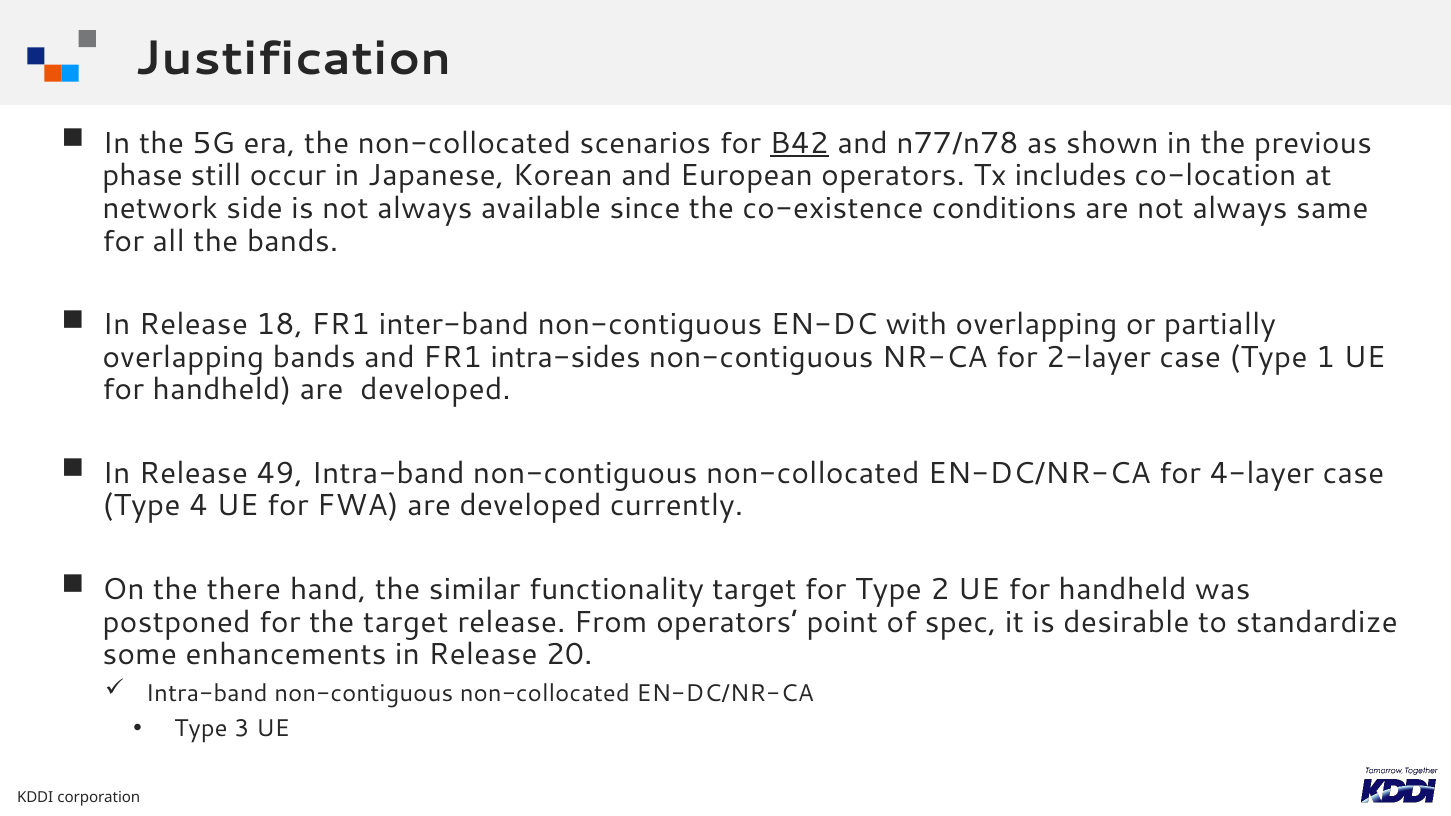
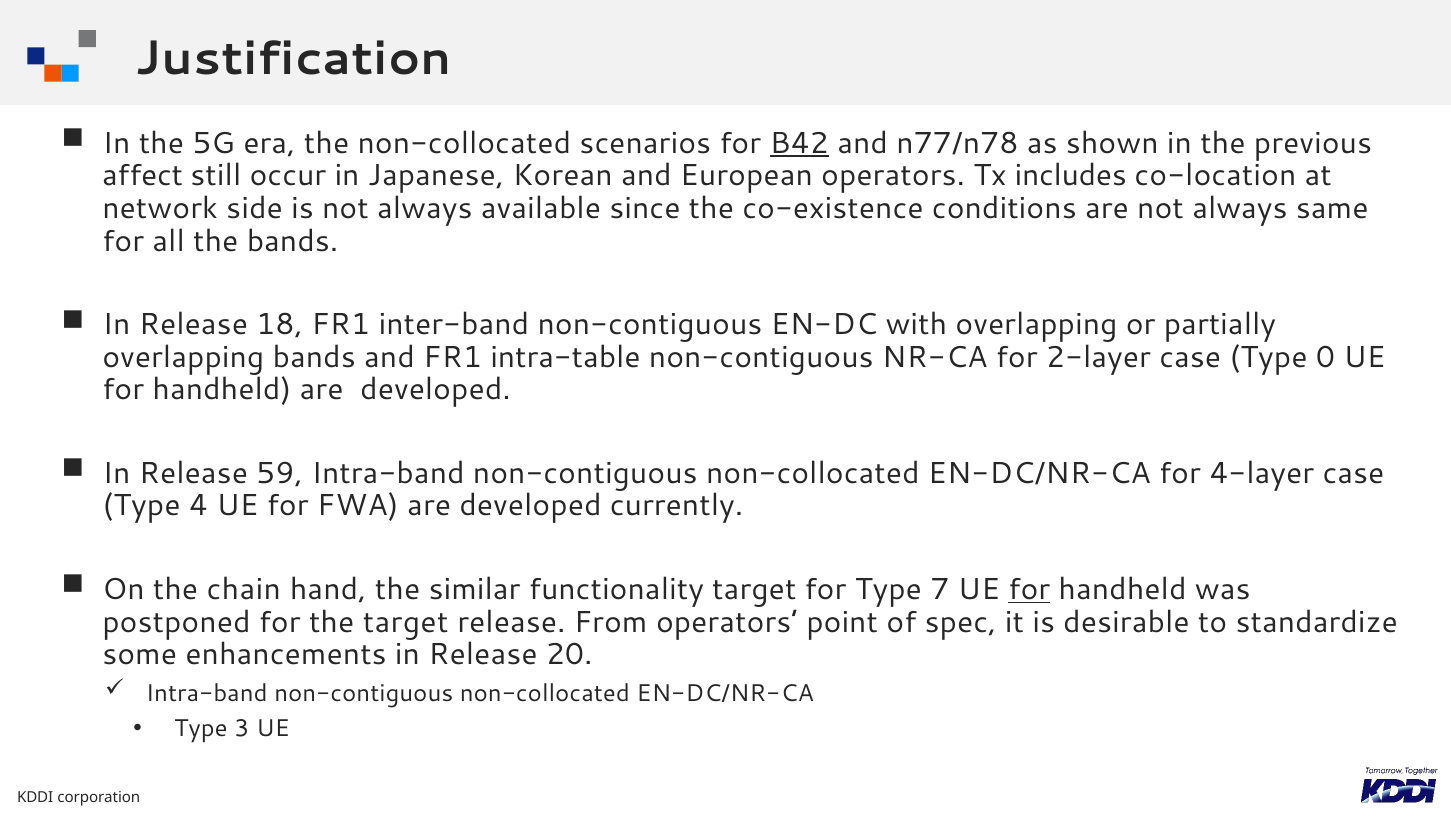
phase: phase -> affect (142, 176)
intra-sides: intra-sides -> intra-table (565, 357)
1: 1 -> 0 (1325, 357)
49: 49 -> 59 (280, 473)
there: there -> chain (244, 590)
2: 2 -> 7 (940, 590)
for underline: none -> present (1029, 590)
